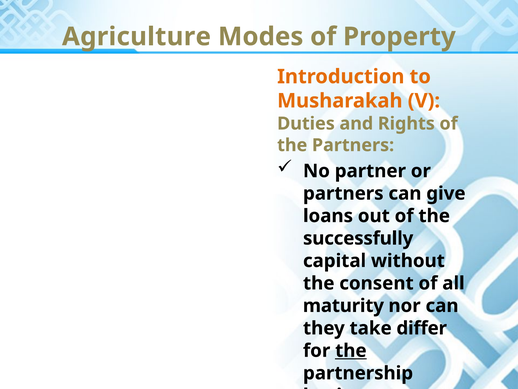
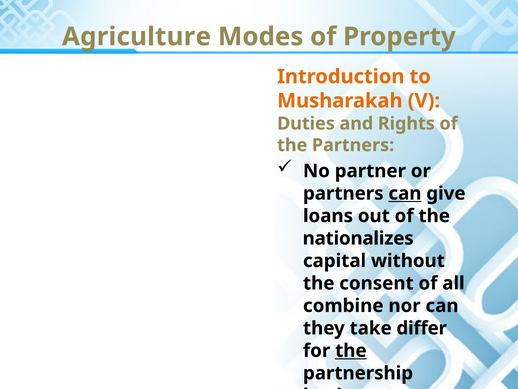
can underline: none -> present (405, 193)
successfully: successfully -> nationalizes (358, 238)
maturity: maturity -> combine (343, 305)
